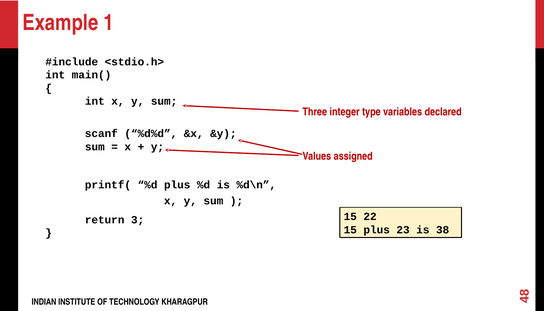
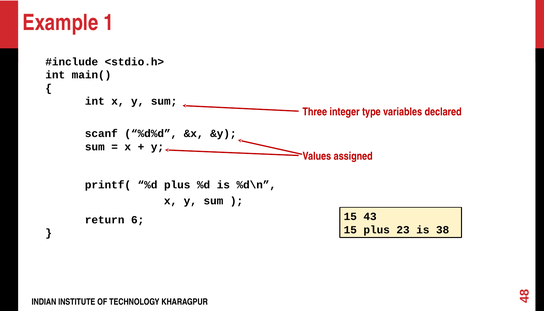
22: 22 -> 43 (370, 217)
3: 3 -> 6 (138, 220)
